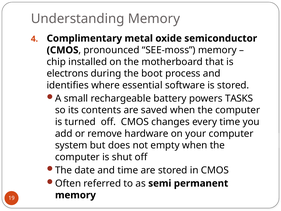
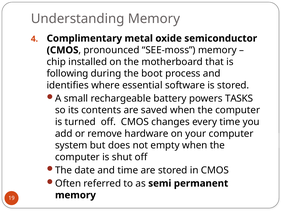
electrons: electrons -> following (68, 73)
